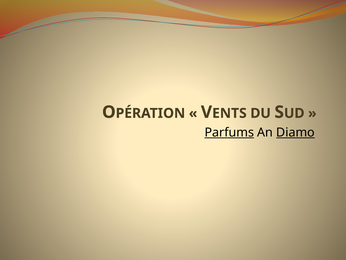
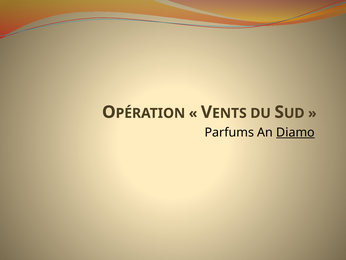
Parfums underline: present -> none (229, 132)
